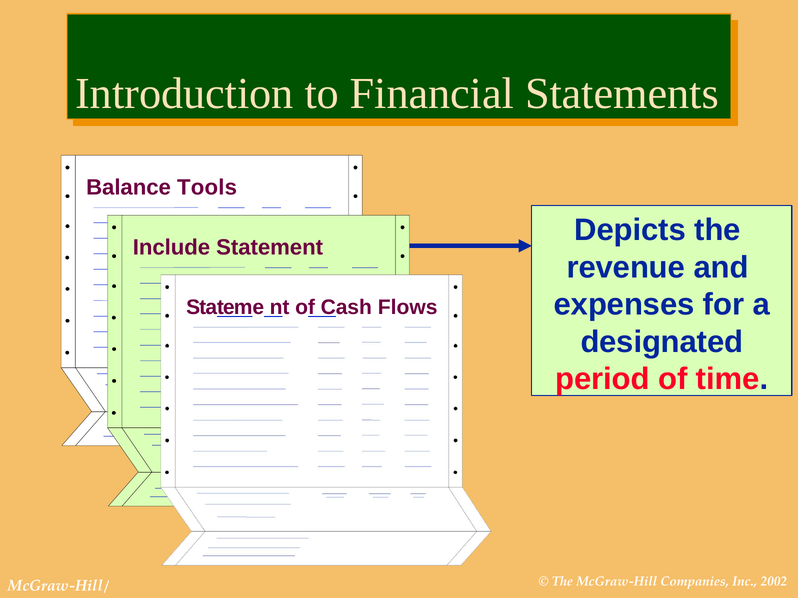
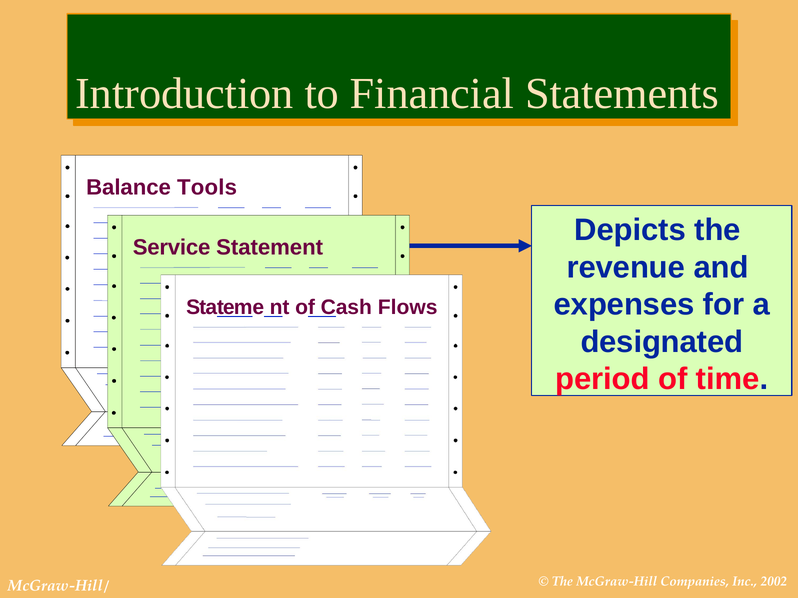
Include: Include -> Service (172, 248)
